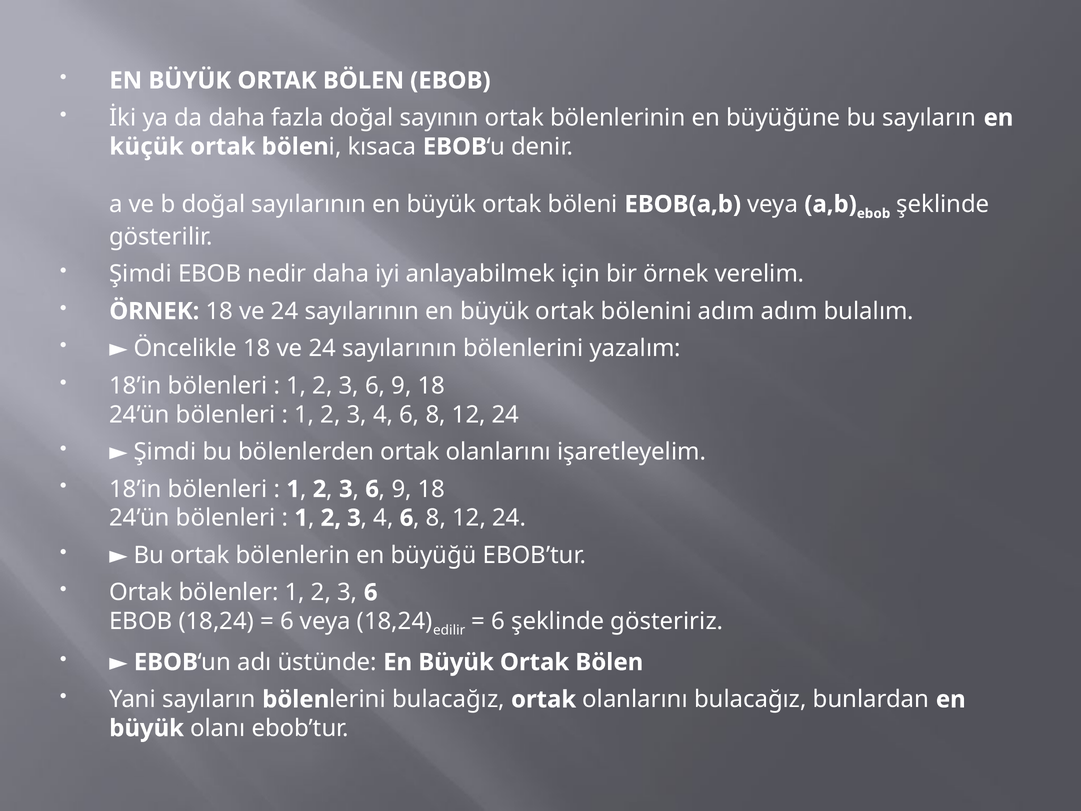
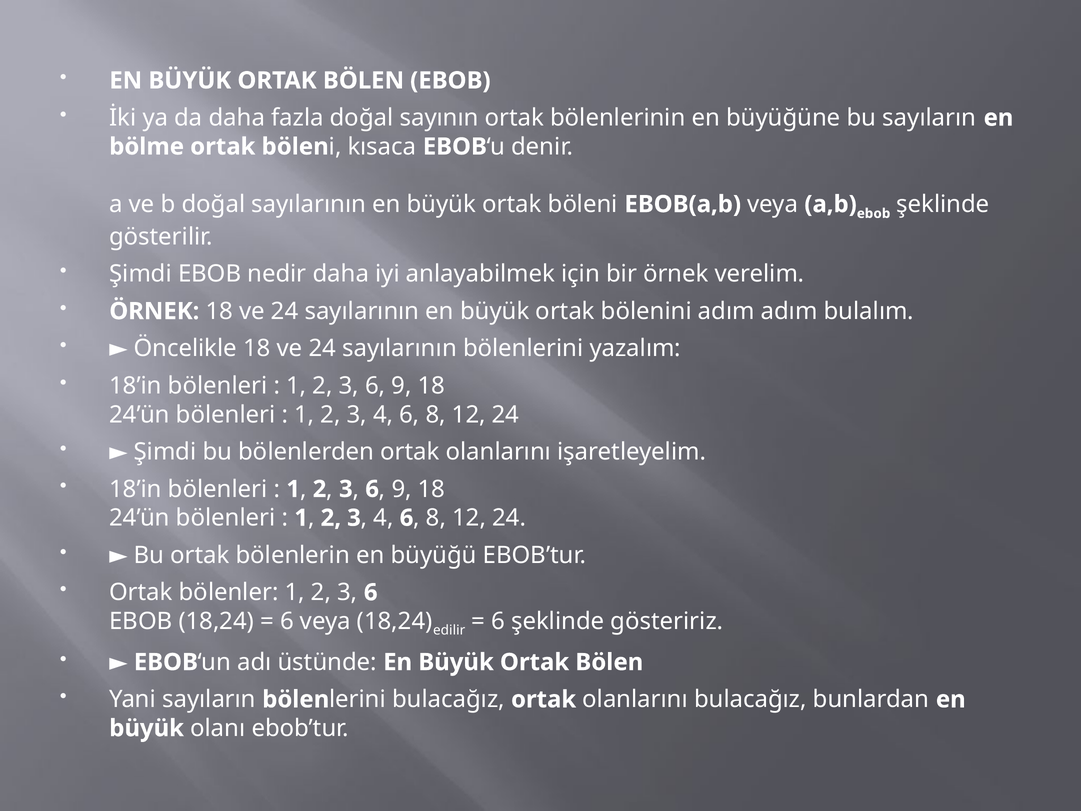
küçük: küçük -> bölme (147, 147)
